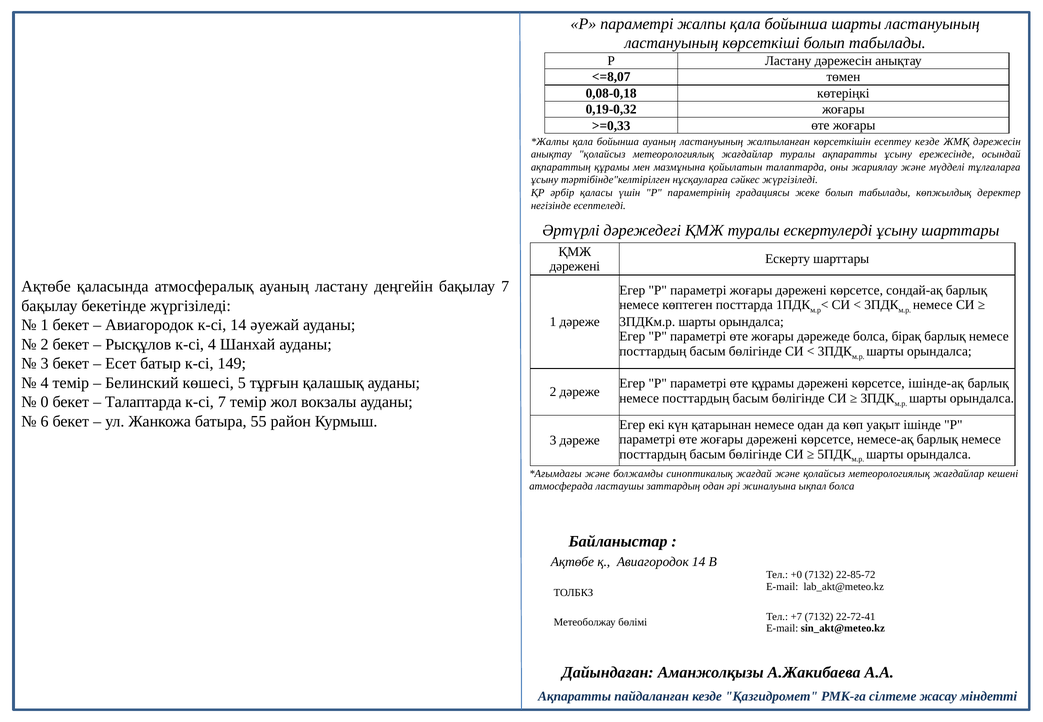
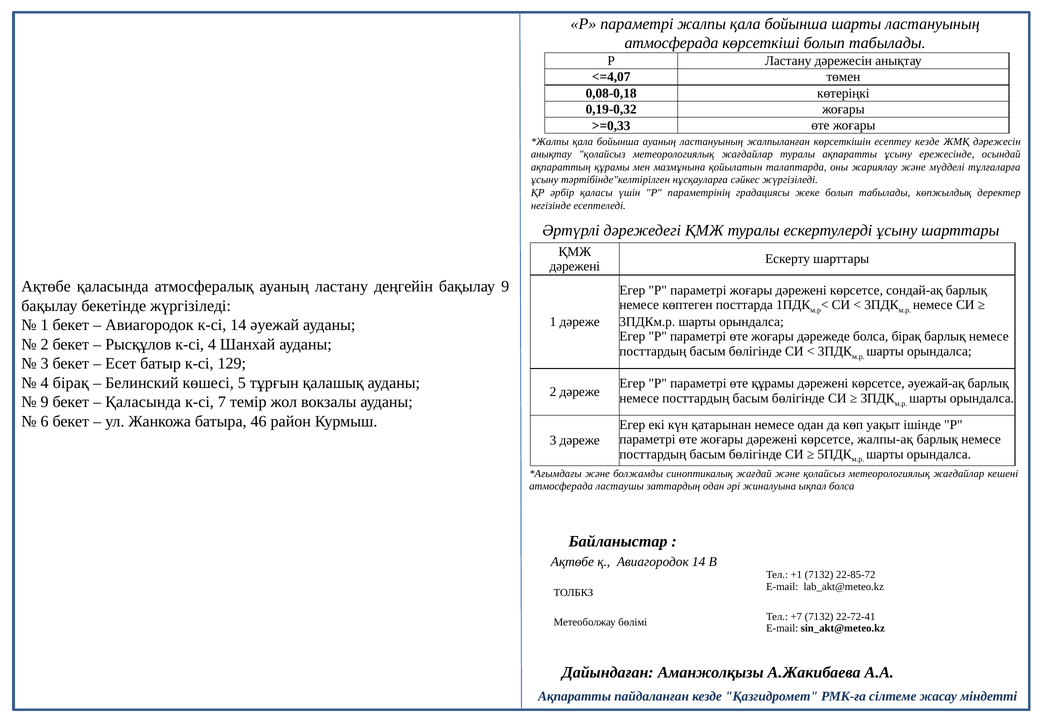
ластануының: ластануының -> атмосферада (671, 43)
<=8,07: <=8,07 -> <=4,07 (611, 77)
бақылау 7: 7 -> 9 (505, 287)
149: 149 -> 129 (232, 364)
4 темір: темір -> бірақ (71, 383)
ішінде-ақ: ішінде-ақ -> әуежай-ақ (936, 384)
0: 0 -> 9 (45, 402)
Талаптарда: Талаптарда -> Қаласында (143, 402)
55: 55 -> 46 (259, 421)
немесе-ақ: немесе-ақ -> жалпы-ақ (885, 440)
+0: +0 -> +1 (796, 575)
